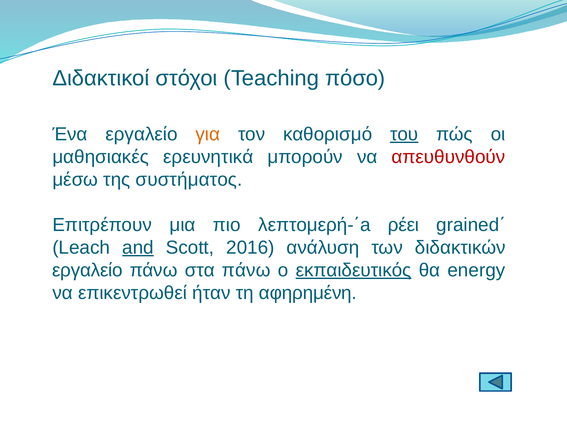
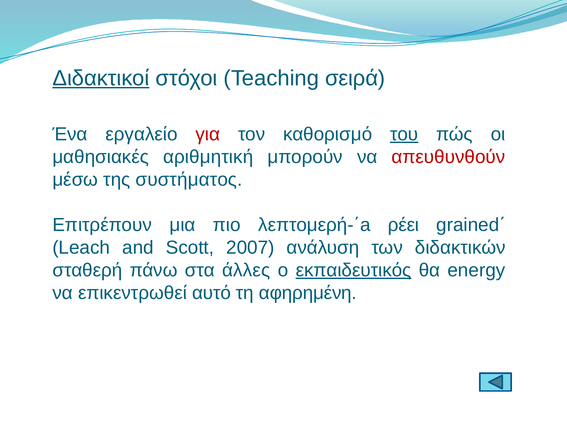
Διδακτικοί underline: none -> present (101, 78)
πόσο: πόσο -> σειρά (355, 78)
για colour: orange -> red (208, 134)
ερευνητικά: ερευνητικά -> αριθμητική (208, 157)
and underline: present -> none (138, 248)
2016: 2016 -> 2007 (250, 248)
εργαλείο: εργαλείο -> σταθερή (87, 270)
στα πάνω: πάνω -> άλλες (246, 270)
ήταν: ήταν -> αυτό (212, 293)
